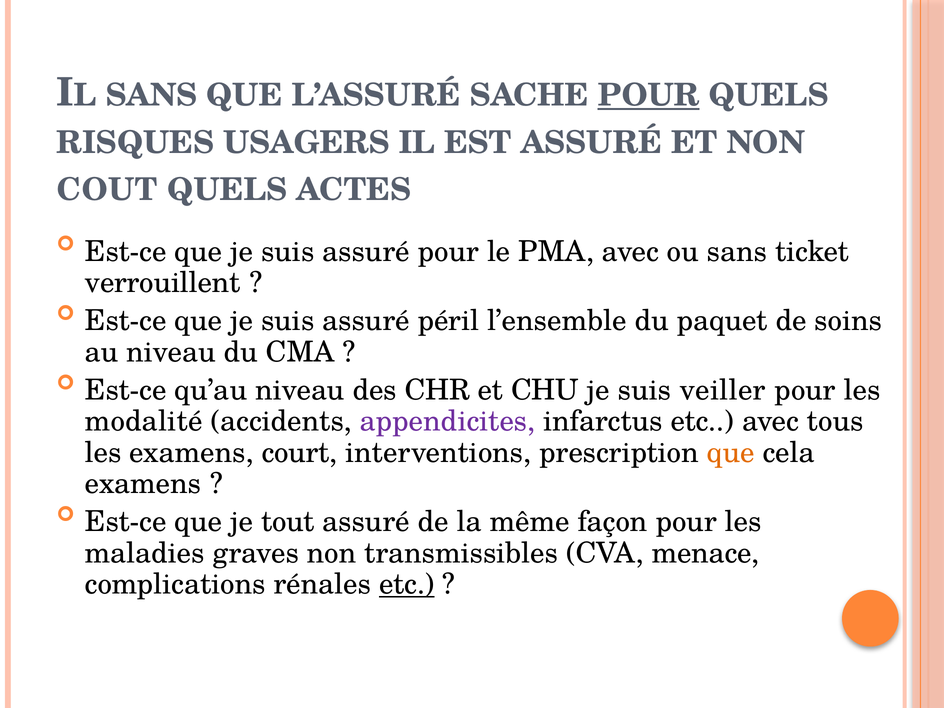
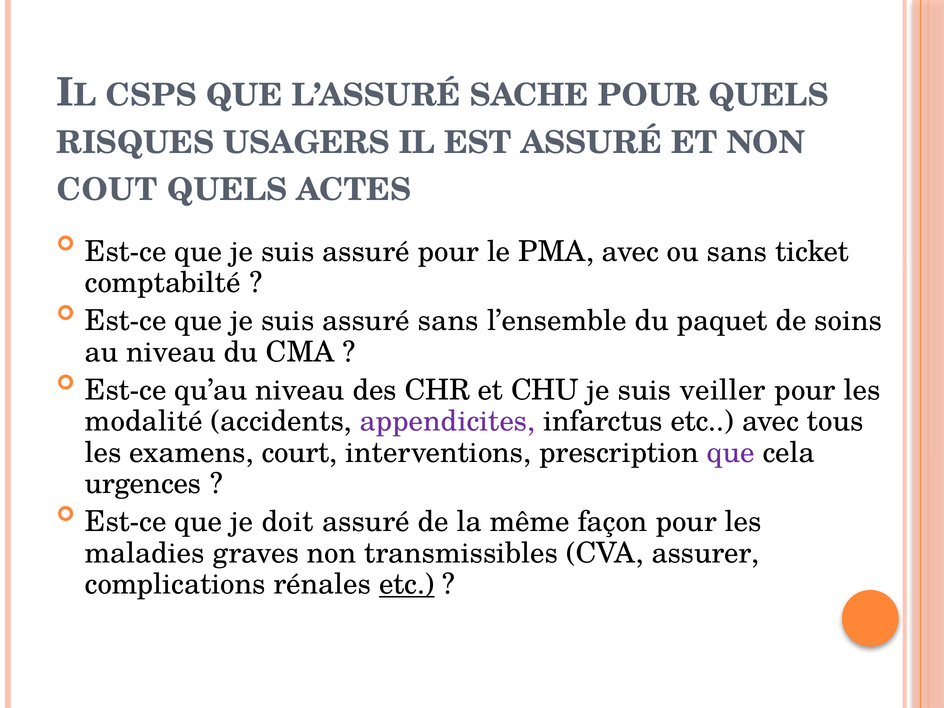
SANS: SANS -> CSPS (151, 95)
POUR underline: present -> none (649, 95)
verrouillent: verrouillent -> comptabilté (163, 283)
assuré péril: péril -> sans (448, 321)
que colour: orange -> purple (731, 453)
examens: examens -> urgences (143, 484)
tout: tout -> doit (288, 522)
menace: menace -> assurer (705, 553)
